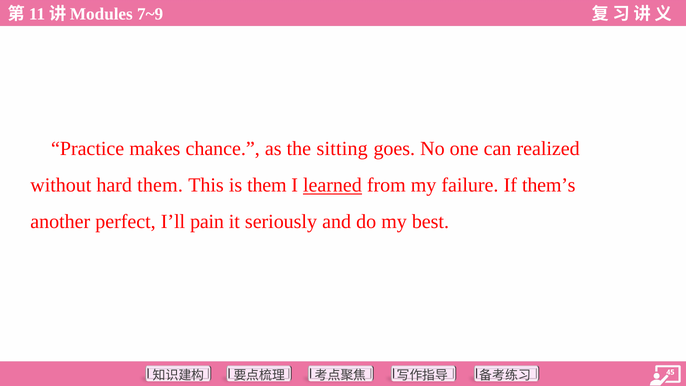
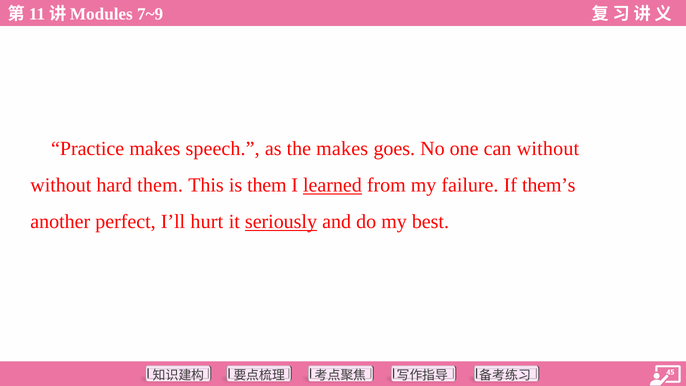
chance: chance -> speech (223, 149)
the sitting: sitting -> makes (342, 149)
can realized: realized -> without (548, 149)
pain: pain -> hurt (207, 222)
seriously underline: none -> present (281, 222)
